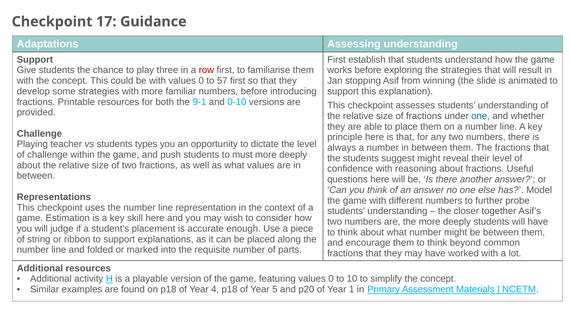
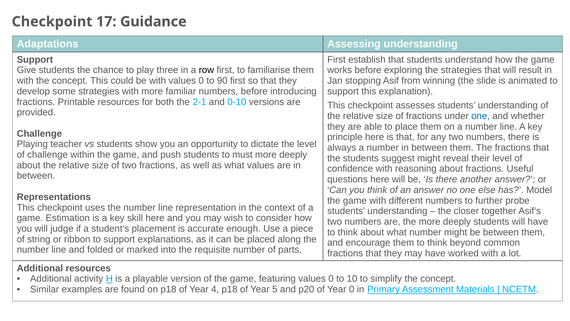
row colour: red -> black (206, 70)
57: 57 -> 90 (222, 81)
9-1: 9-1 -> 2-1 (200, 102)
types: types -> show (146, 144)
Year 1: 1 -> 0 (352, 289)
